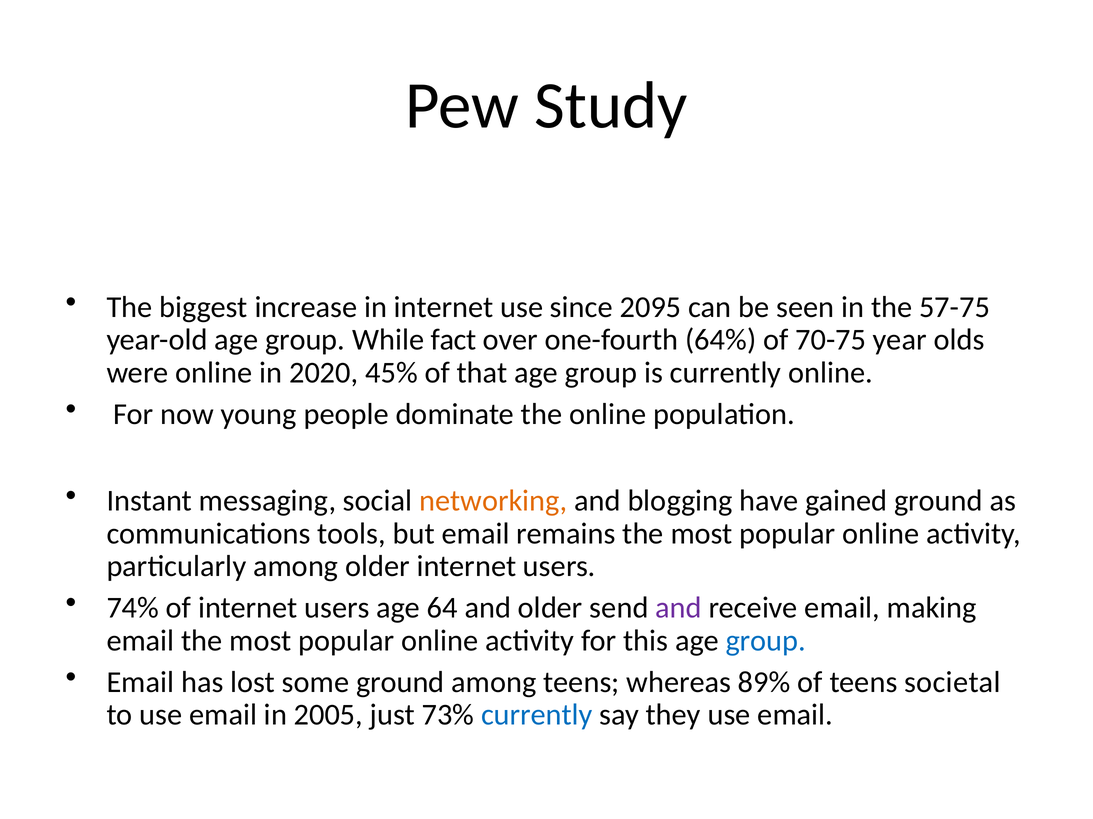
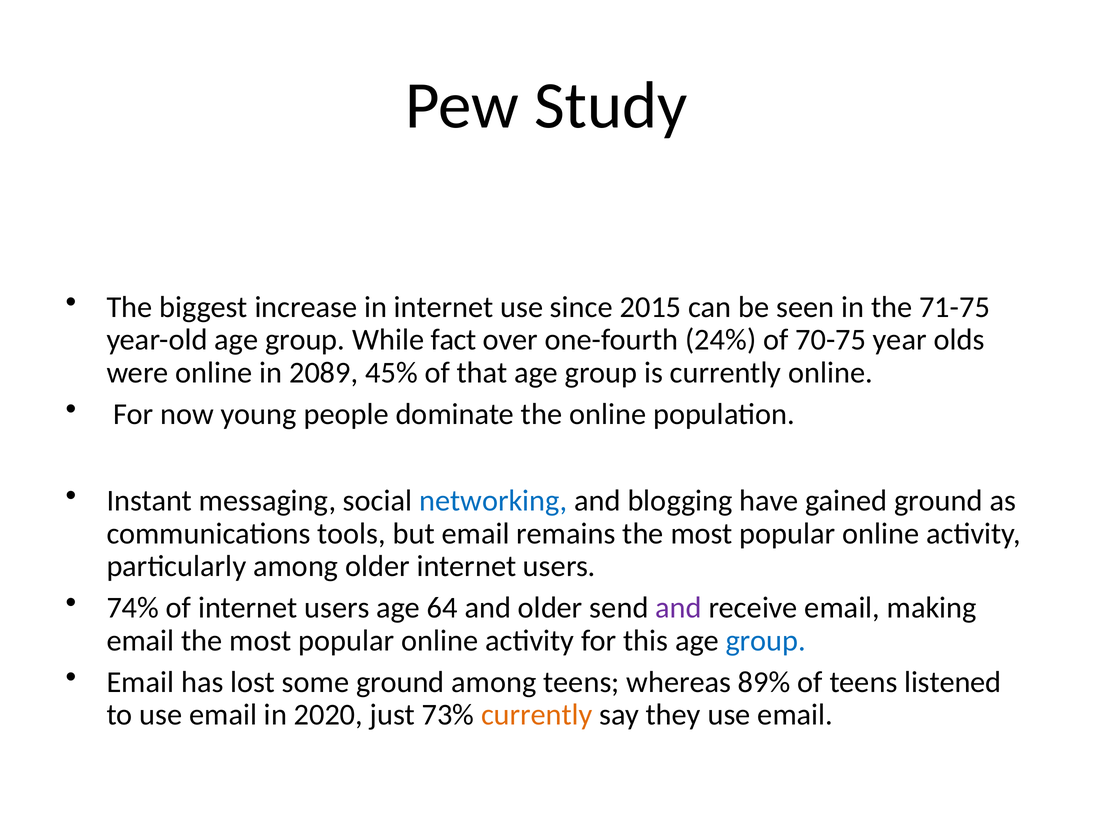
2095: 2095 -> 2015 (651, 307)
57-75: 57-75 -> 71-75 (955, 307)
64%: 64% -> 24% (721, 340)
2020: 2020 -> 2089 (324, 373)
networking colour: orange -> blue (493, 501)
societal: societal -> listened (953, 683)
2005: 2005 -> 2020 (328, 715)
currently colour: blue -> orange (537, 715)
